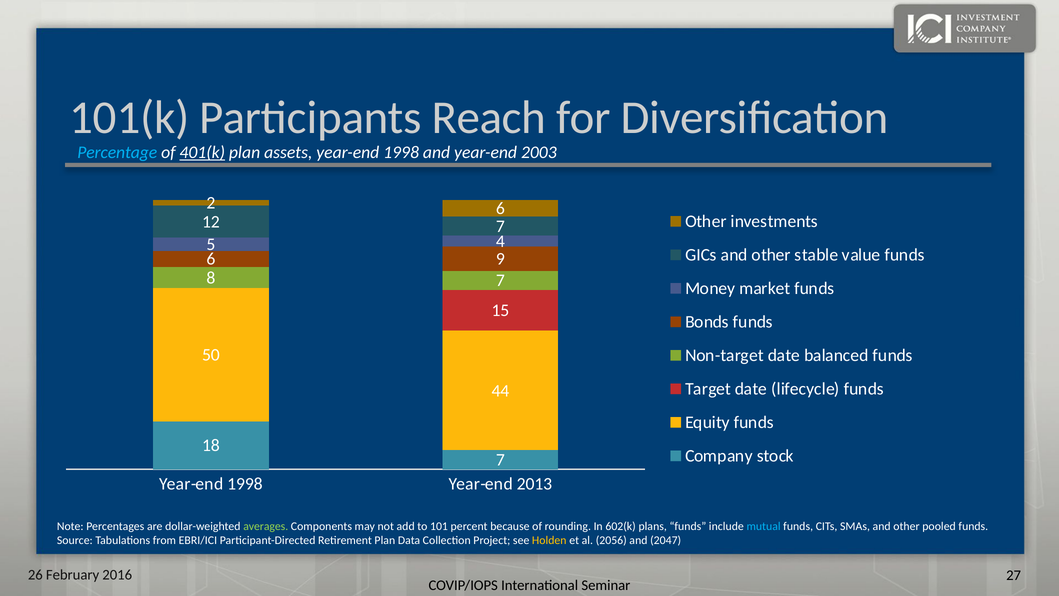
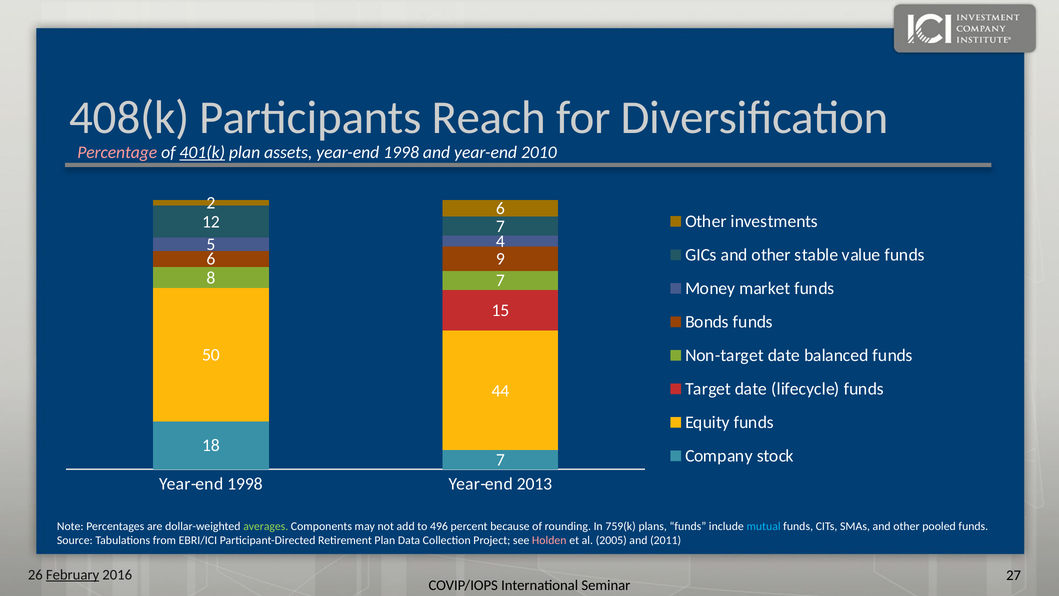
101(k: 101(k -> 408(k (129, 118)
Percentage colour: light blue -> pink (117, 152)
2003: 2003 -> 2010 (539, 152)
101: 101 -> 496 (439, 526)
602(k: 602(k -> 759(k (621, 526)
Holden colour: yellow -> pink (549, 540)
2056: 2056 -> 2005 (611, 540)
2047: 2047 -> 2011 (666, 540)
February underline: none -> present (73, 575)
